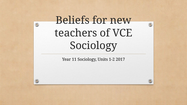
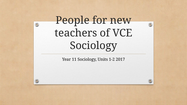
Beliefs: Beliefs -> People (73, 20)
